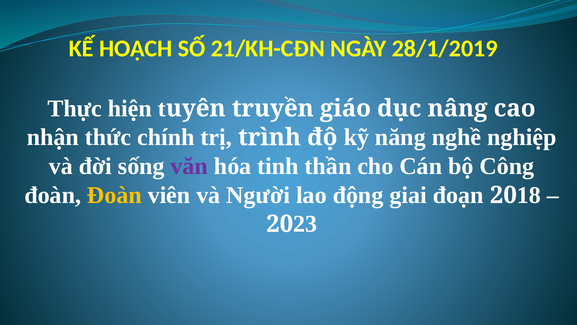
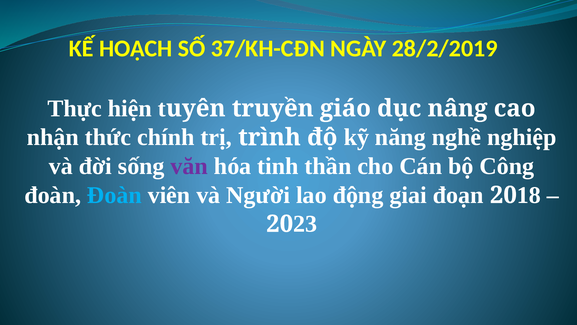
21/KH-CĐN: 21/KH-CĐN -> 37/KH-CĐN (268, 48)
28/1/2019: 28/1/2019 -> 28/2/2019 (445, 48)
Đoàn colour: yellow -> light blue (114, 195)
